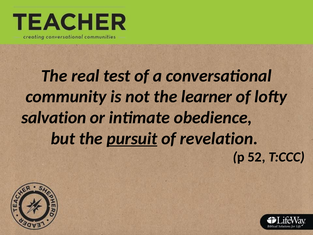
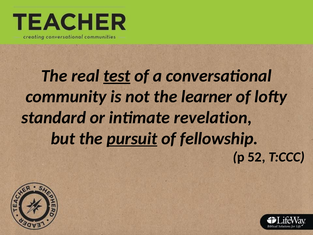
test underline: none -> present (117, 76)
salvation: salvation -> standard (54, 118)
obedience: obedience -> revelation (213, 118)
revelation: revelation -> fellowship (219, 138)
